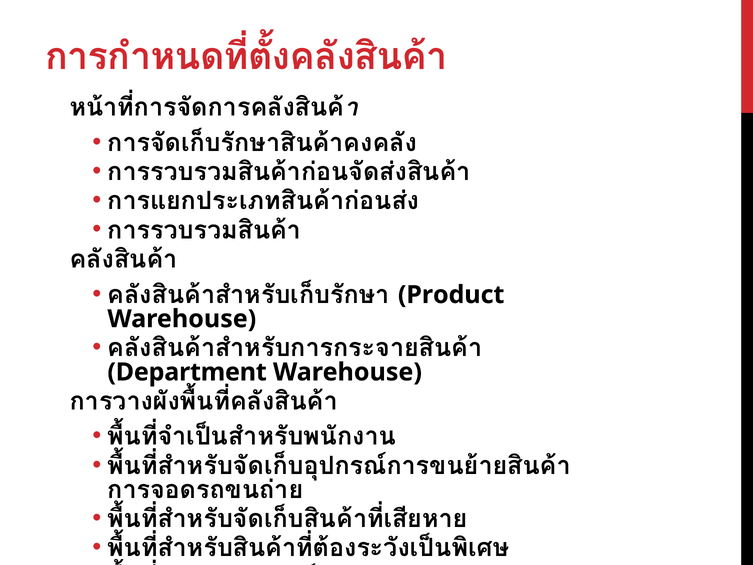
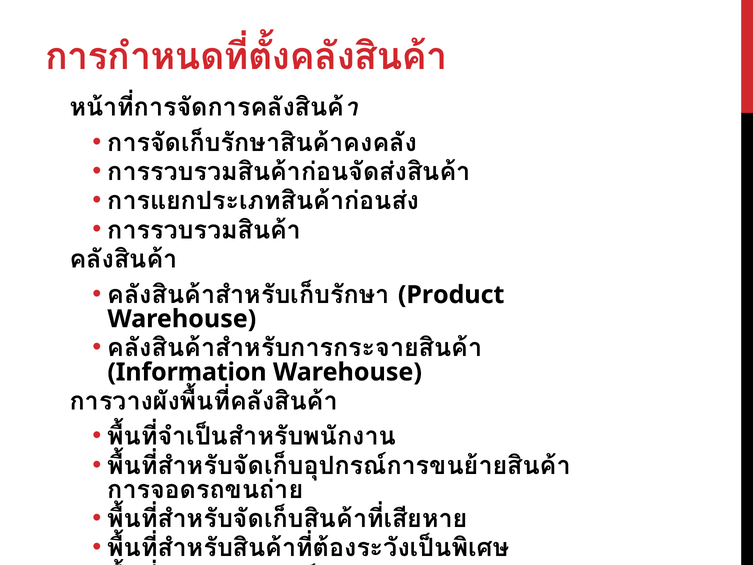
Department: Department -> Information (187, 372)
